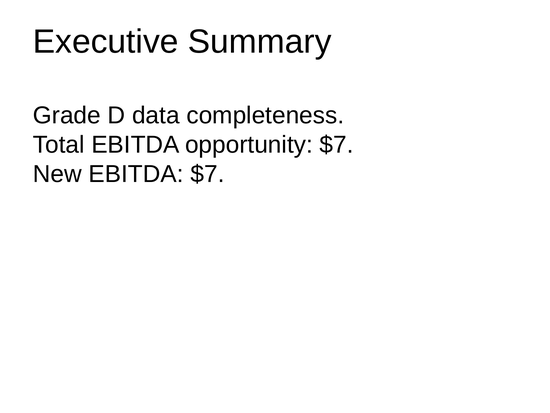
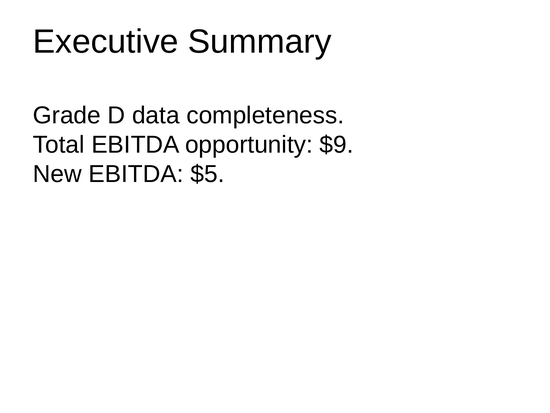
opportunity $7: $7 -> $9 (337, 145)
EBITDA $7: $7 -> $5 (207, 174)
